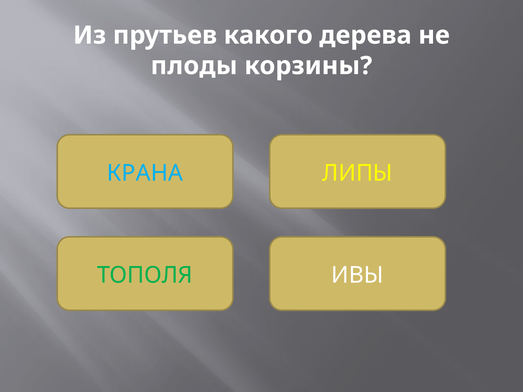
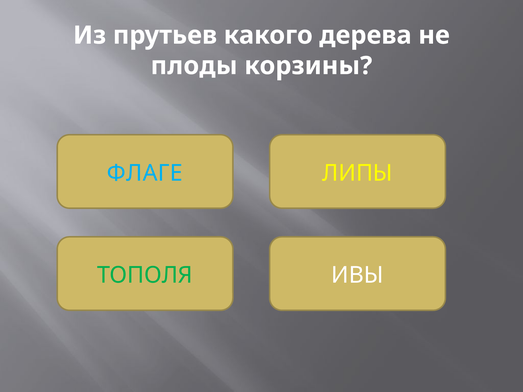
КРАНА: КРАНА -> ФЛАГЕ (145, 173)
